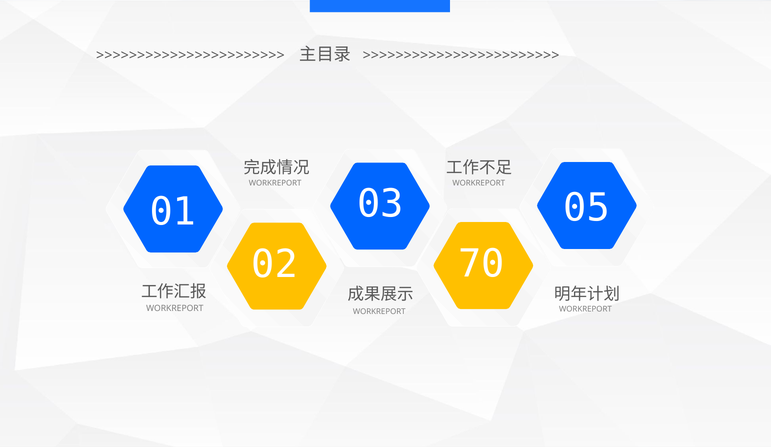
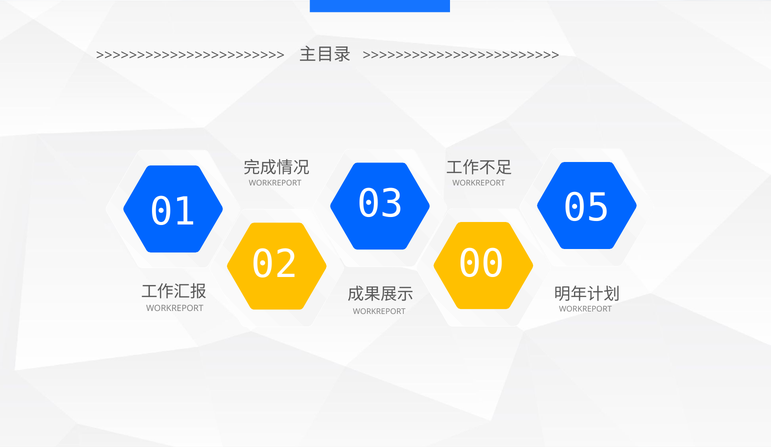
70: 70 -> 00 (481, 264)
